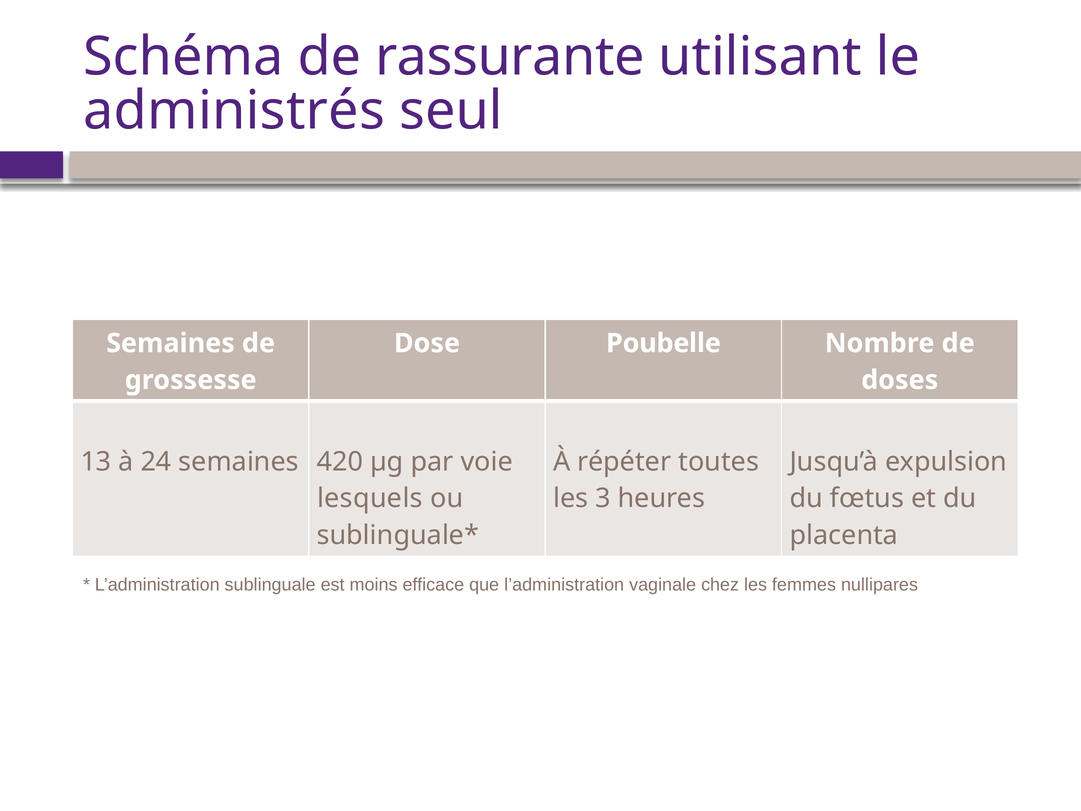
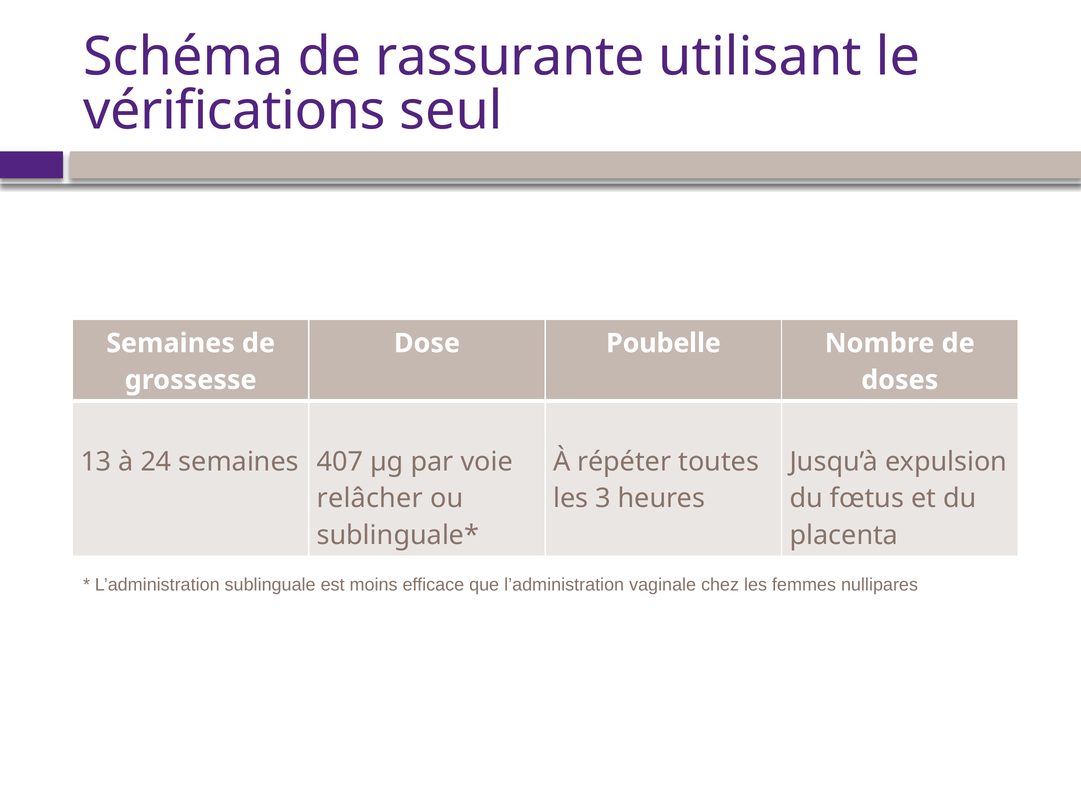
administrés: administrés -> vérifications (234, 111)
420: 420 -> 407 (340, 462)
lesquels: lesquels -> relâcher (370, 498)
